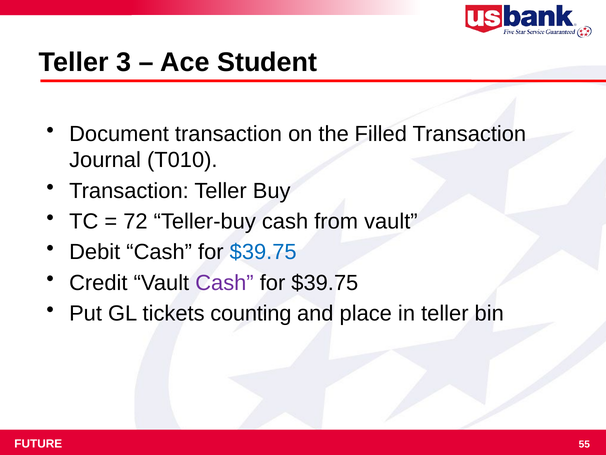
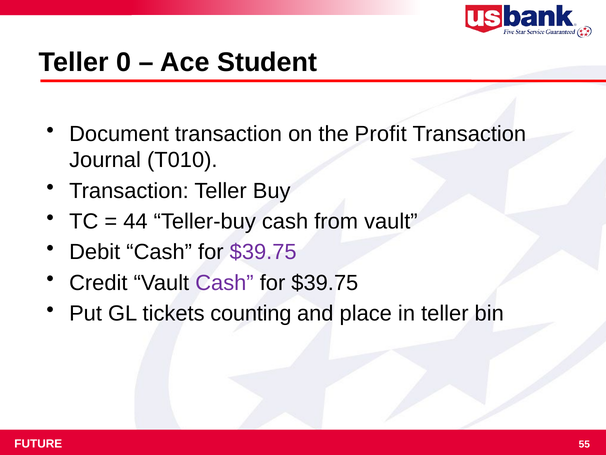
3: 3 -> 0 (124, 62)
Filled: Filled -> Profit (381, 134)
72: 72 -> 44 (135, 221)
$39.75 colour: blue -> purple (263, 252)
